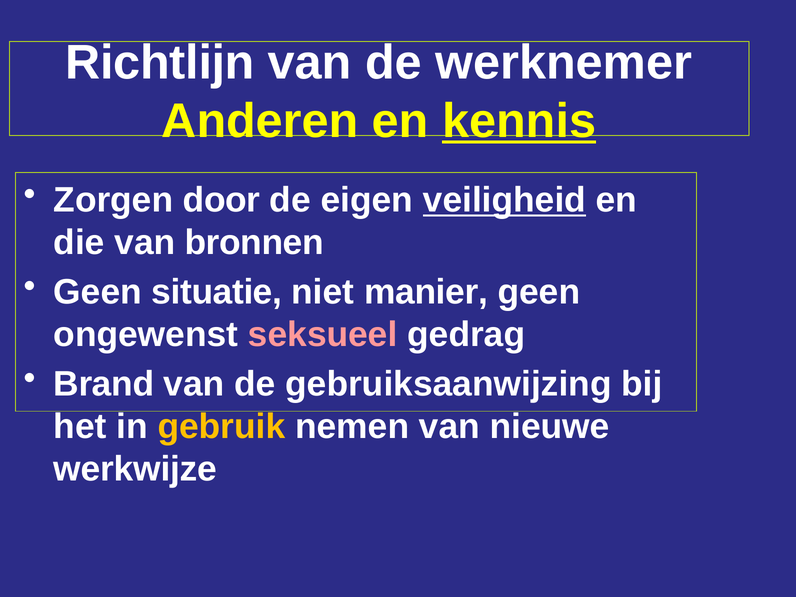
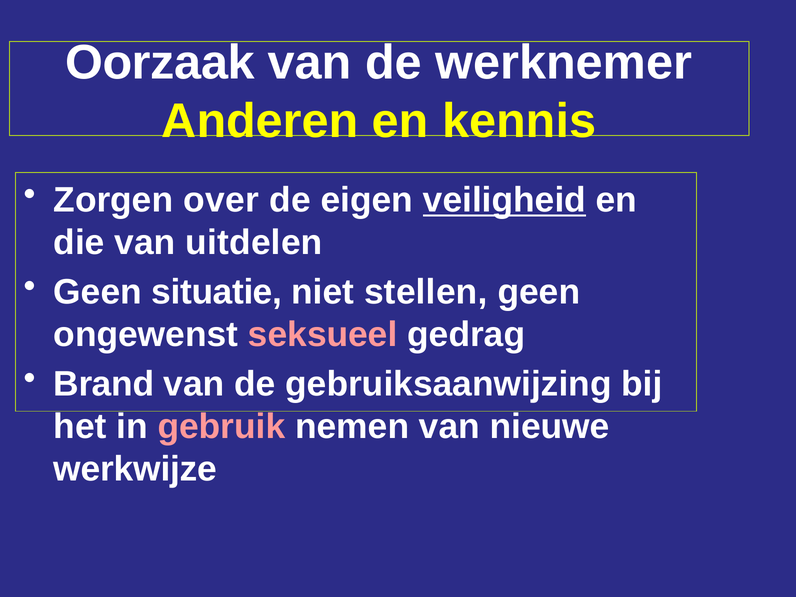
Richtlijn: Richtlijn -> Oorzaak (160, 63)
kennis underline: present -> none (519, 121)
door: door -> over (221, 200)
bronnen: bronnen -> uitdelen (254, 243)
manier: manier -> stellen (426, 292)
gebruik colour: yellow -> pink (221, 427)
